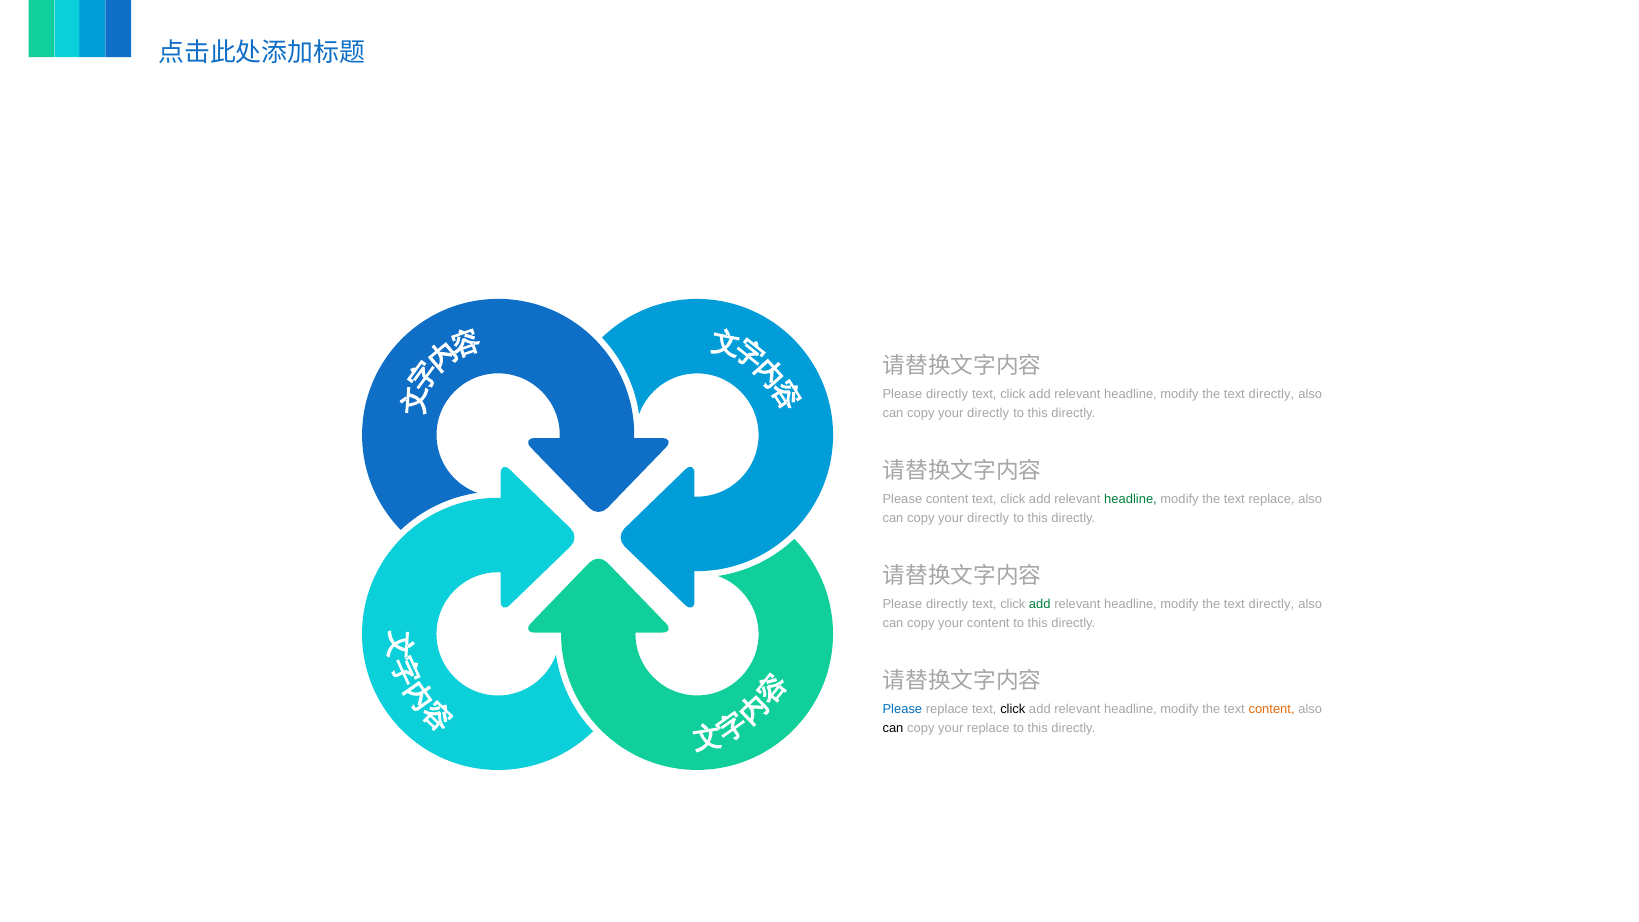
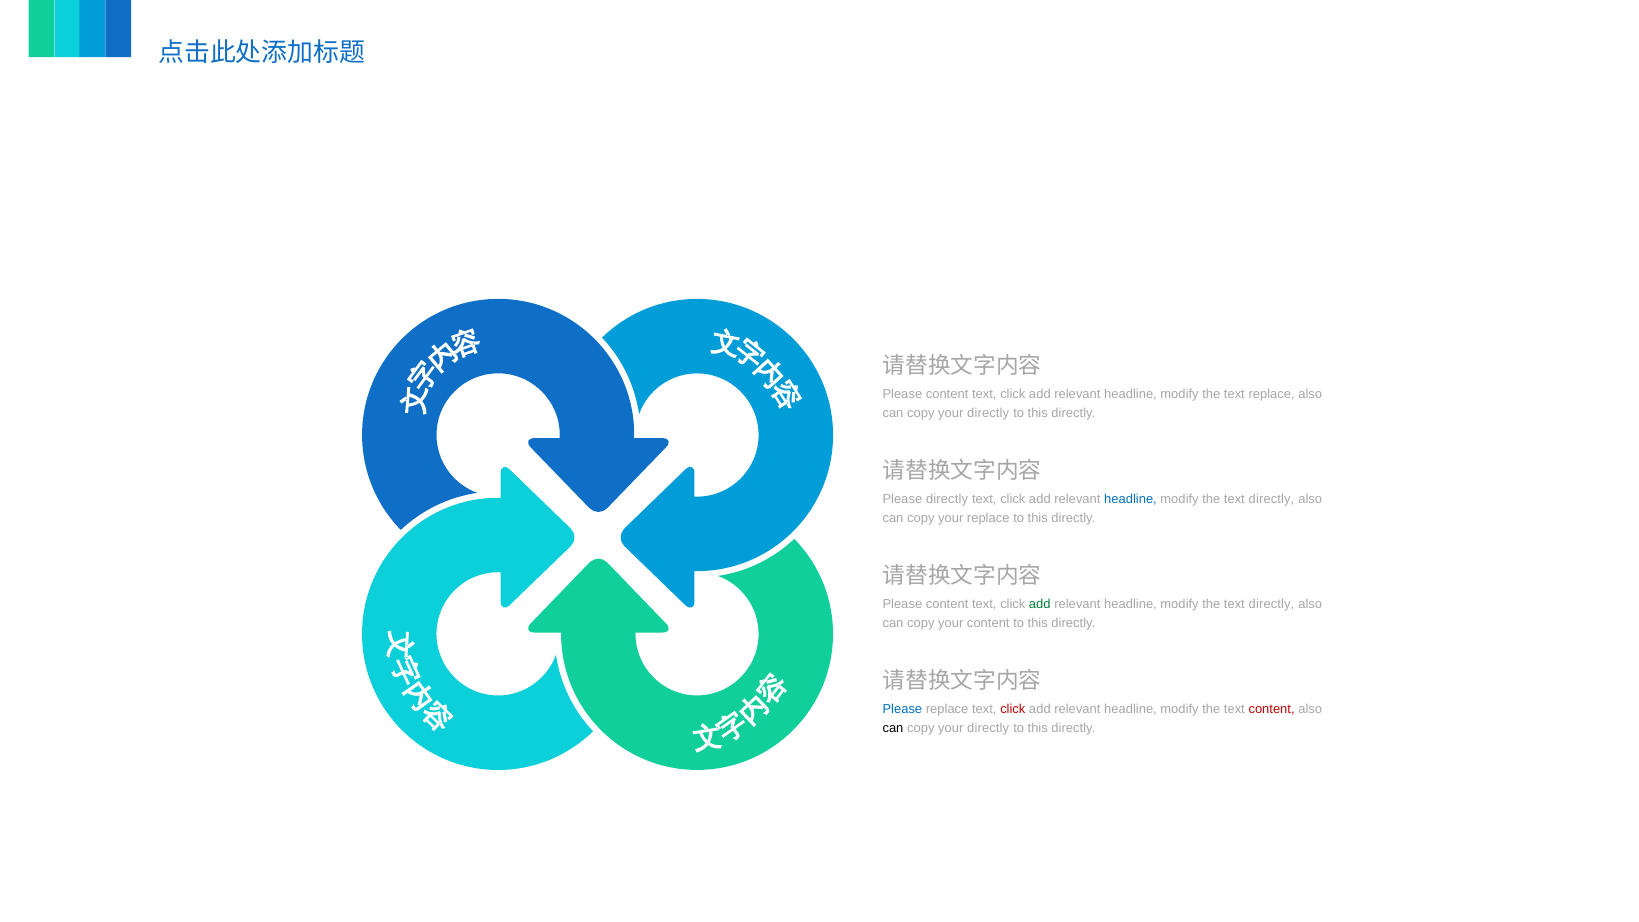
directly: directly -> content (947, 394)
directly: directly -> replace (1272, 394)
Please content: content -> directly (947, 499)
headline colour: green -> blue (1130, 499)
replace: replace -> directly (1272, 499)
directly: directly -> replace (988, 518)
directly: directly -> content (947, 604)
click colour: black -> red (1013, 709)
content colour: orange -> red (1272, 709)
replace: replace -> directly (988, 728)
